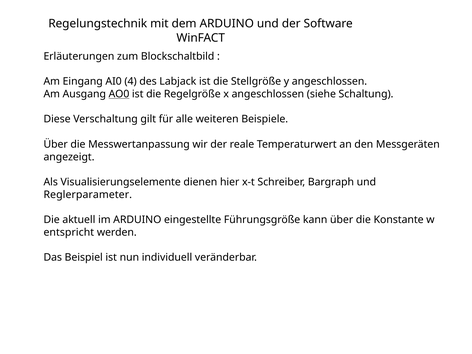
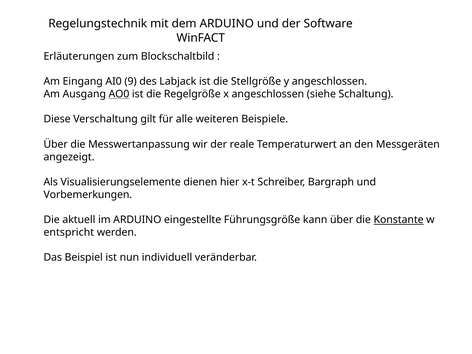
4: 4 -> 9 (131, 81)
Reglerparameter: Reglerparameter -> Vorbemerkungen (88, 195)
Konstante underline: none -> present (399, 220)
